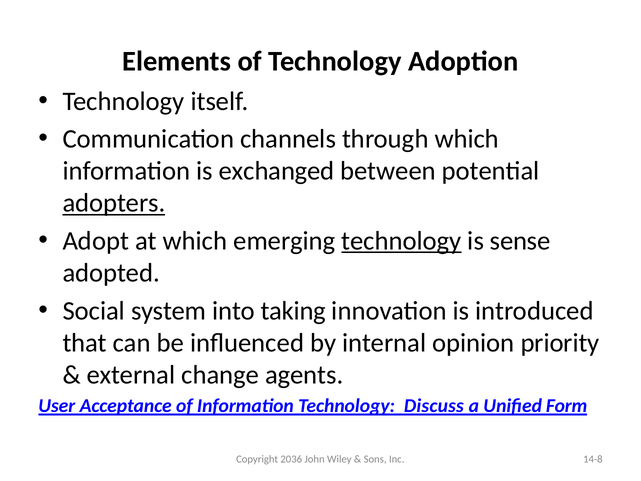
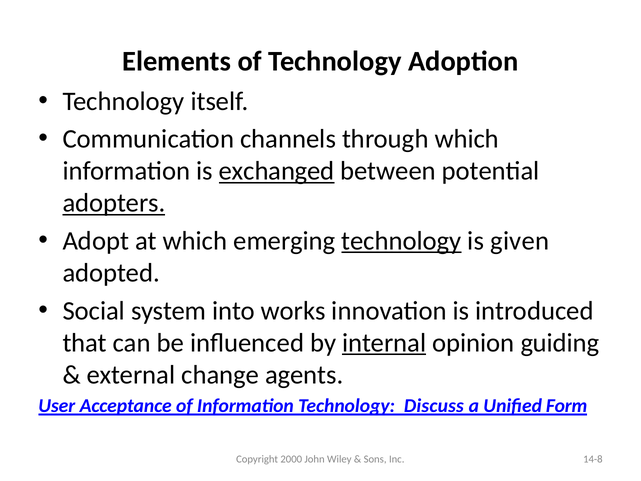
exchanged underline: none -> present (277, 171)
sense: sense -> given (520, 241)
taking: taking -> works (293, 311)
internal underline: none -> present (384, 343)
priority: priority -> guiding (560, 343)
2036: 2036 -> 2000 (291, 459)
